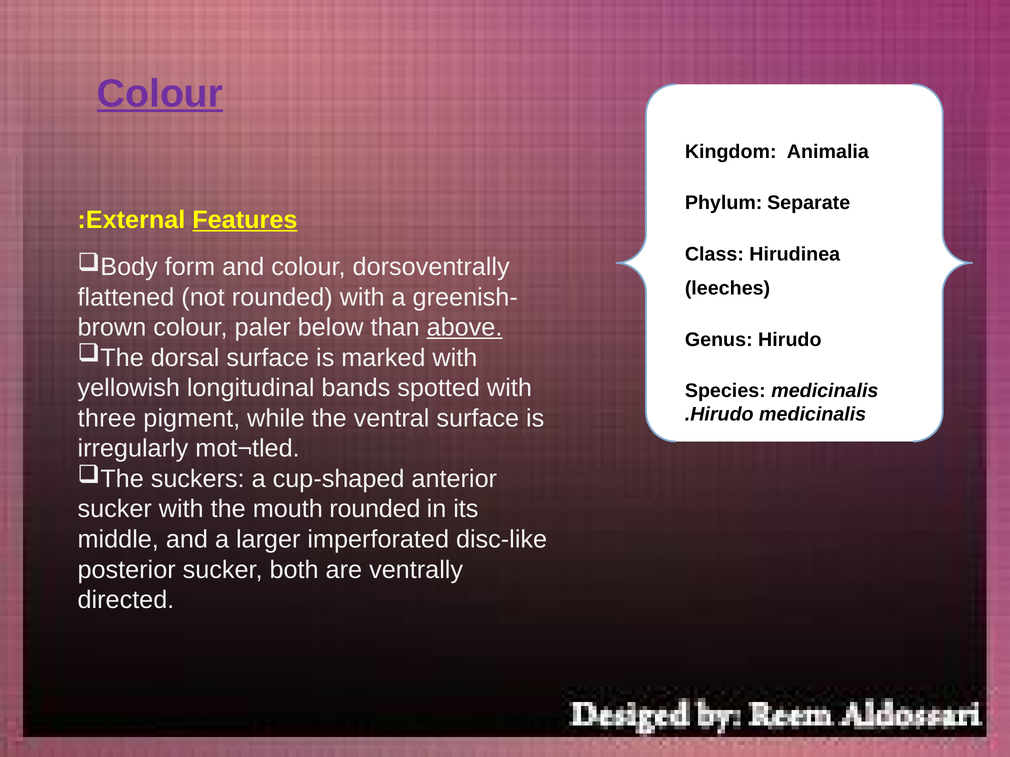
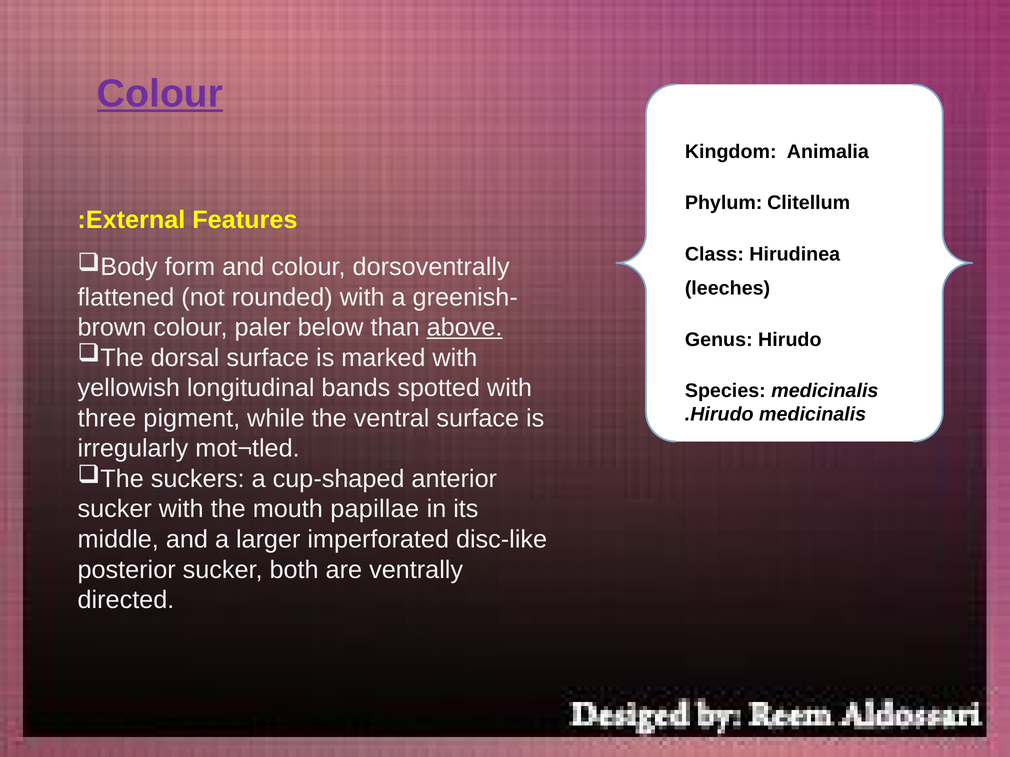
Separate: Separate -> Clitellum (809, 203)
Features underline: present -> none (245, 220)
mouth rounded: rounded -> papillae (375, 509)
